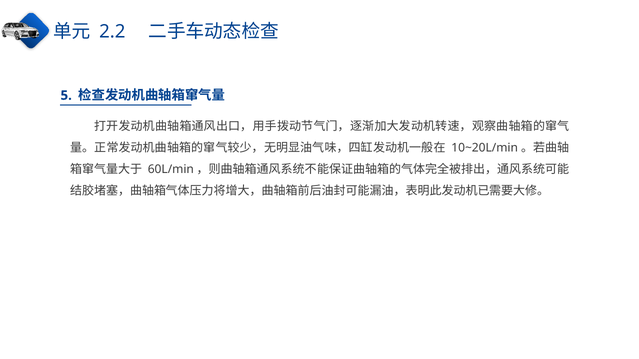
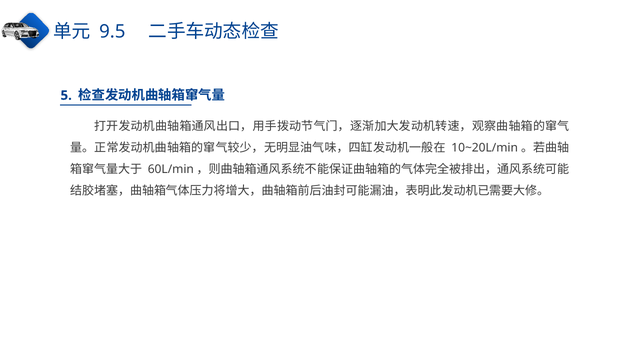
2.2: 2.2 -> 9.5 (112, 32)
